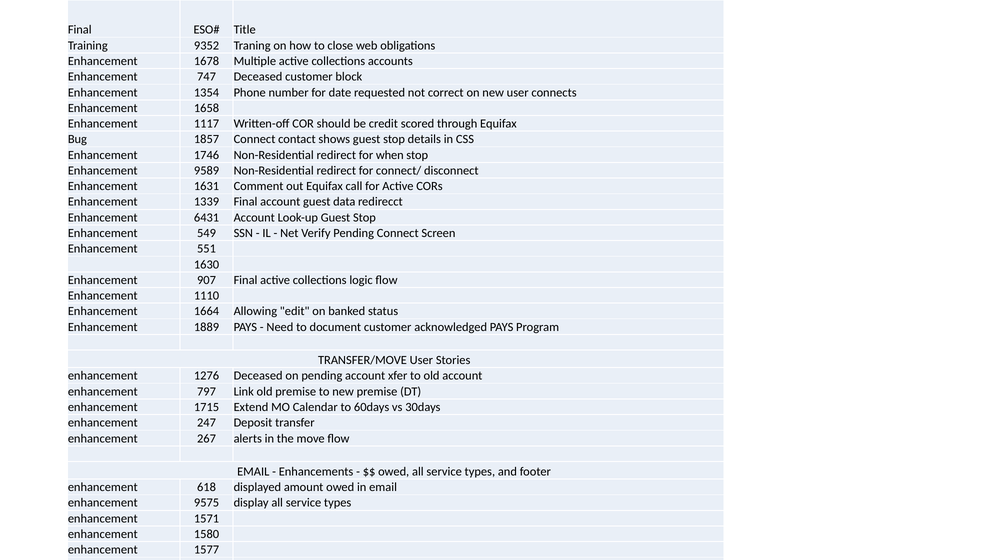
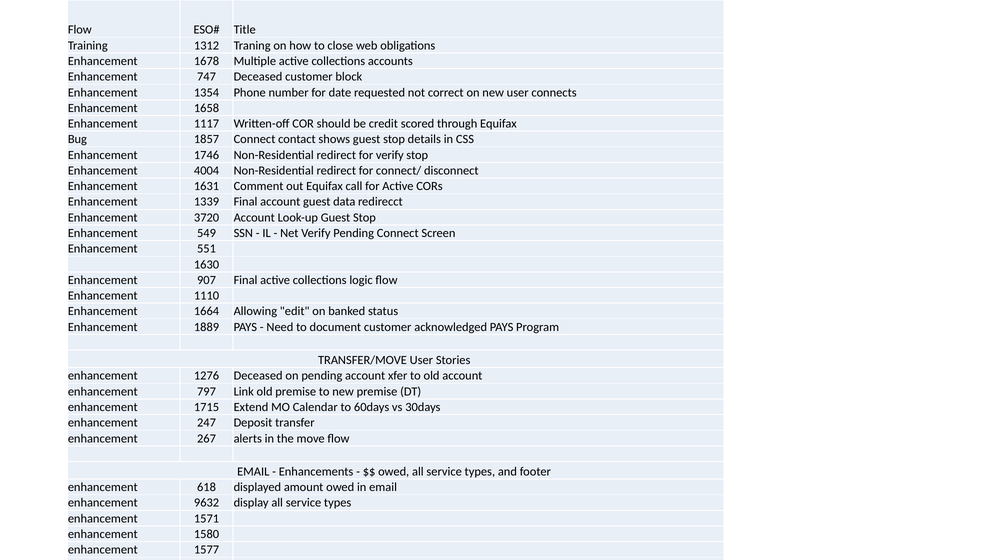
Final: Final -> Flow (80, 30)
9352: 9352 -> 1312 (207, 46)
for when: when -> verify (390, 155)
9589: 9589 -> 4004 (207, 171)
6431: 6431 -> 3720 (207, 218)
9575: 9575 -> 9632 (207, 503)
